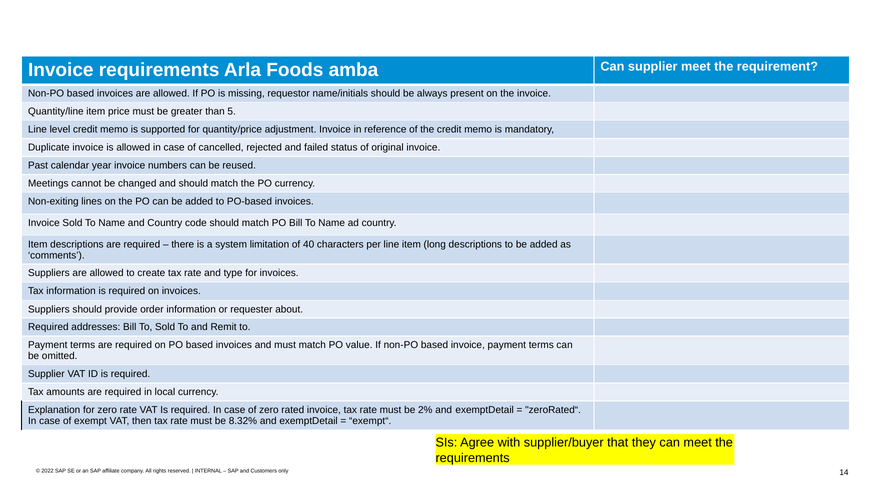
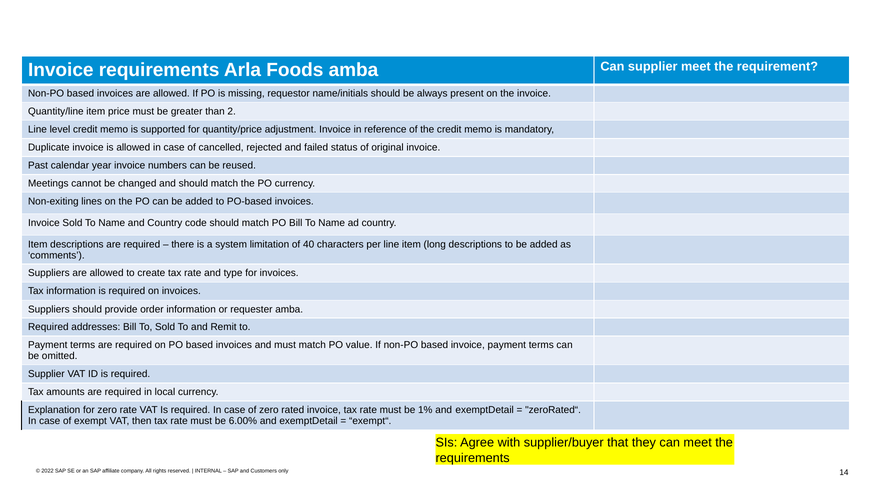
5: 5 -> 2 (232, 111)
requester about: about -> amba (289, 309)
2%: 2% -> 1% (425, 410)
8.32%: 8.32% -> 6.00% (243, 421)
